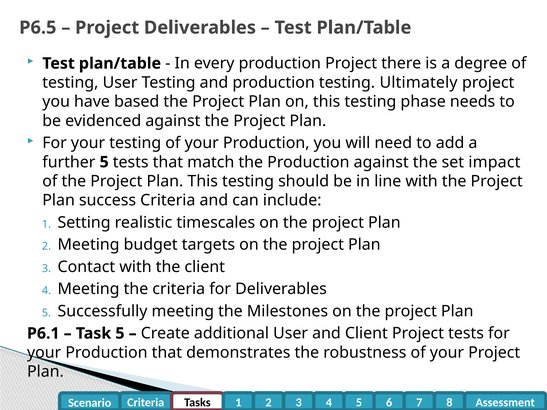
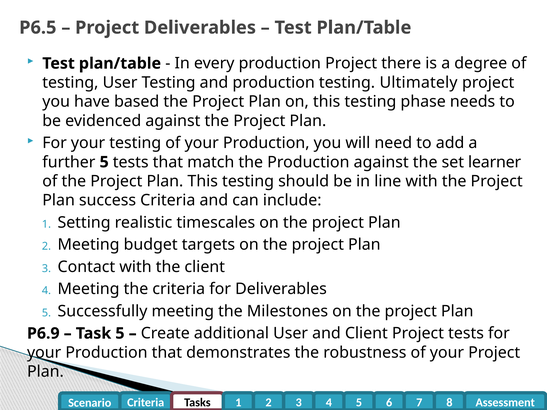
impact: impact -> learner (495, 162)
P6.1: P6.1 -> P6.9 (43, 334)
